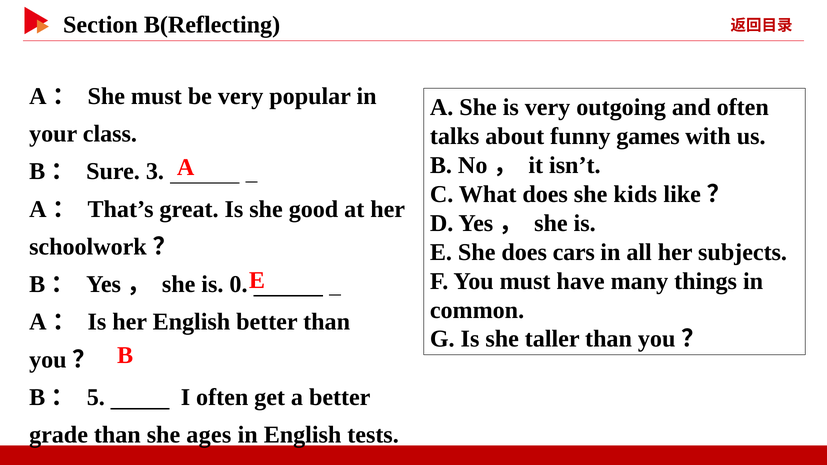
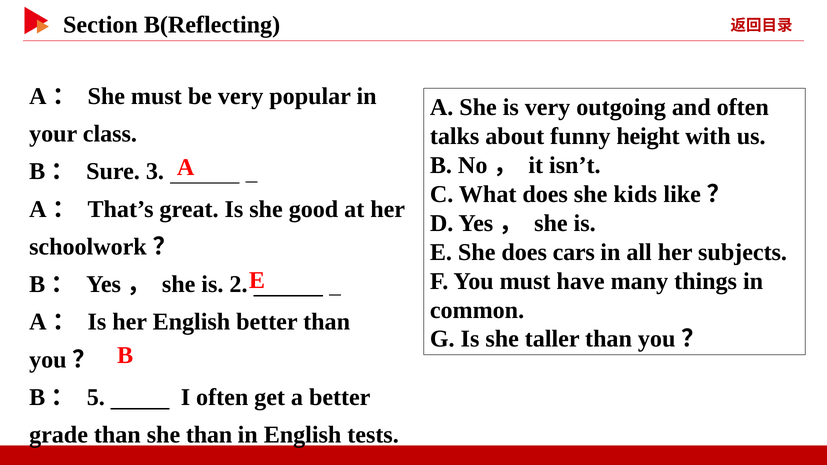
games: games -> height (648, 136)
0: 0 -> 2 (239, 284)
she ages: ages -> than (209, 435)
